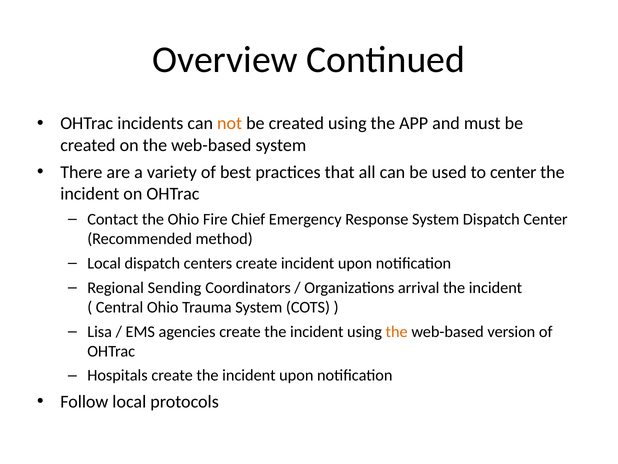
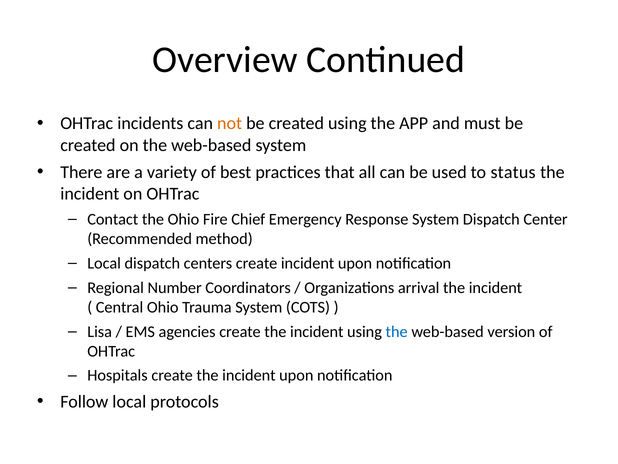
to center: center -> status (513, 172)
Sending: Sending -> Number (175, 287)
the colour: orange -> blue (397, 331)
